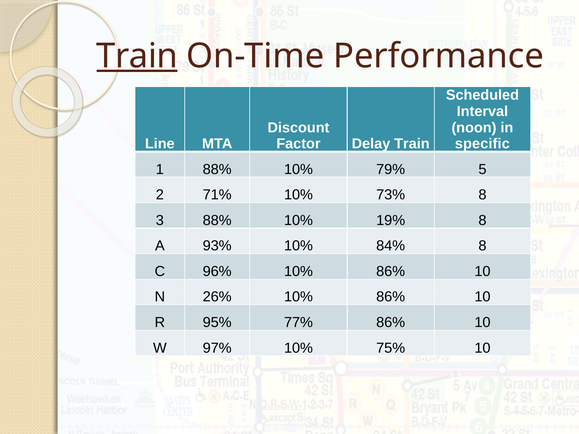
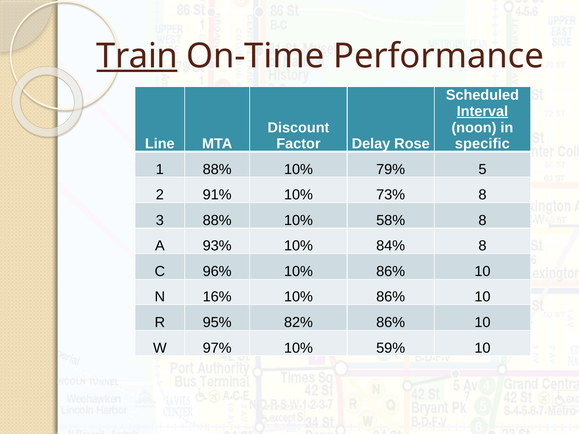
Interval underline: none -> present (482, 111)
Delay Train: Train -> Rose (412, 144)
71%: 71% -> 91% (217, 195)
19%: 19% -> 58% (391, 220)
26%: 26% -> 16% (217, 297)
77%: 77% -> 82% (298, 323)
75%: 75% -> 59% (391, 348)
